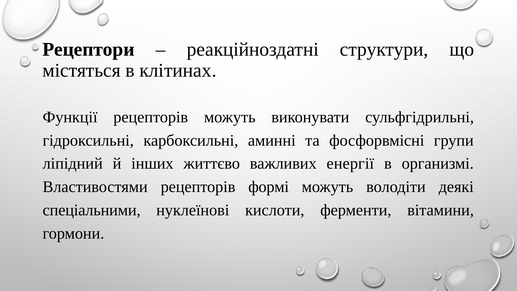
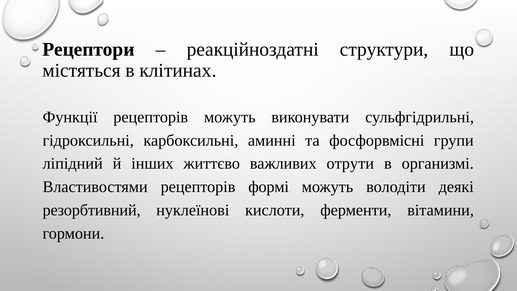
енергії: енергії -> отрути (350, 164)
спеціальними: спеціальними -> резорбтивний (92, 210)
